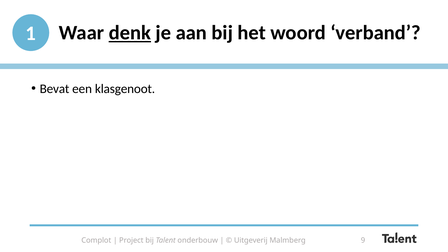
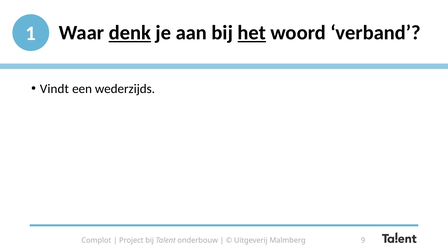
het underline: none -> present (252, 33)
Bevat: Bevat -> Vindt (54, 89)
klasgenoot: klasgenoot -> wederzijds (125, 89)
